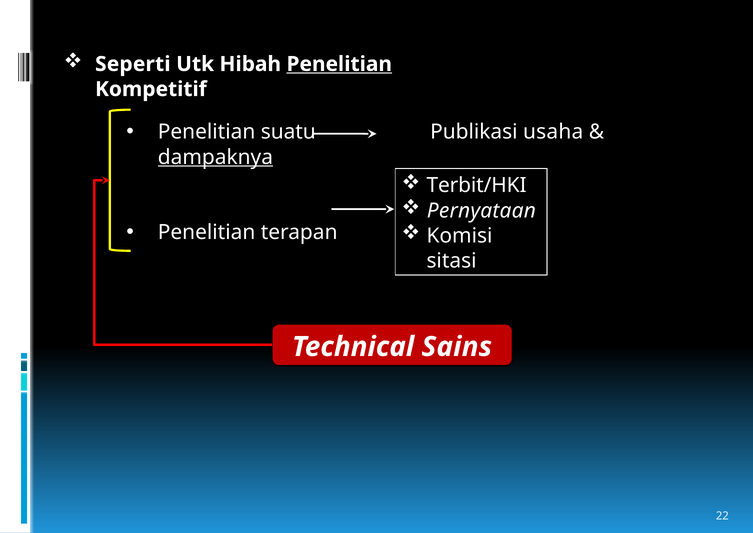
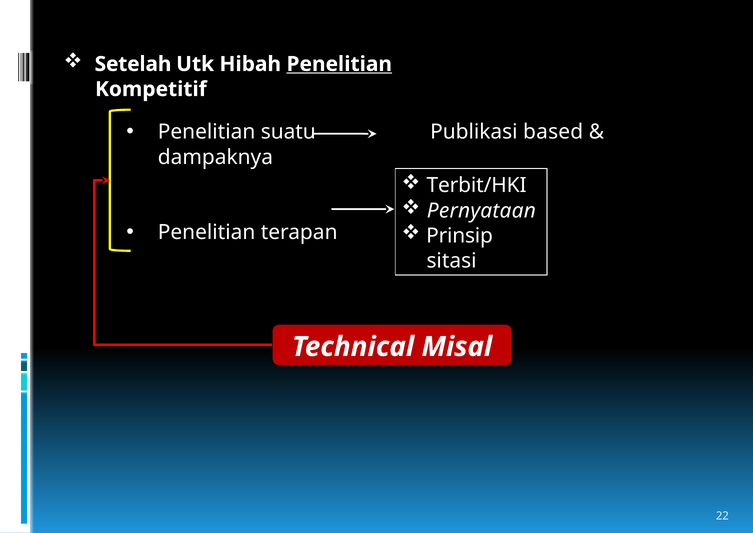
Seperti: Seperti -> Setelah (133, 64)
usaha: usaha -> based (553, 132)
dampaknya underline: present -> none (215, 157)
Komisi: Komisi -> Prinsip (460, 236)
Sains: Sains -> Misal (457, 347)
